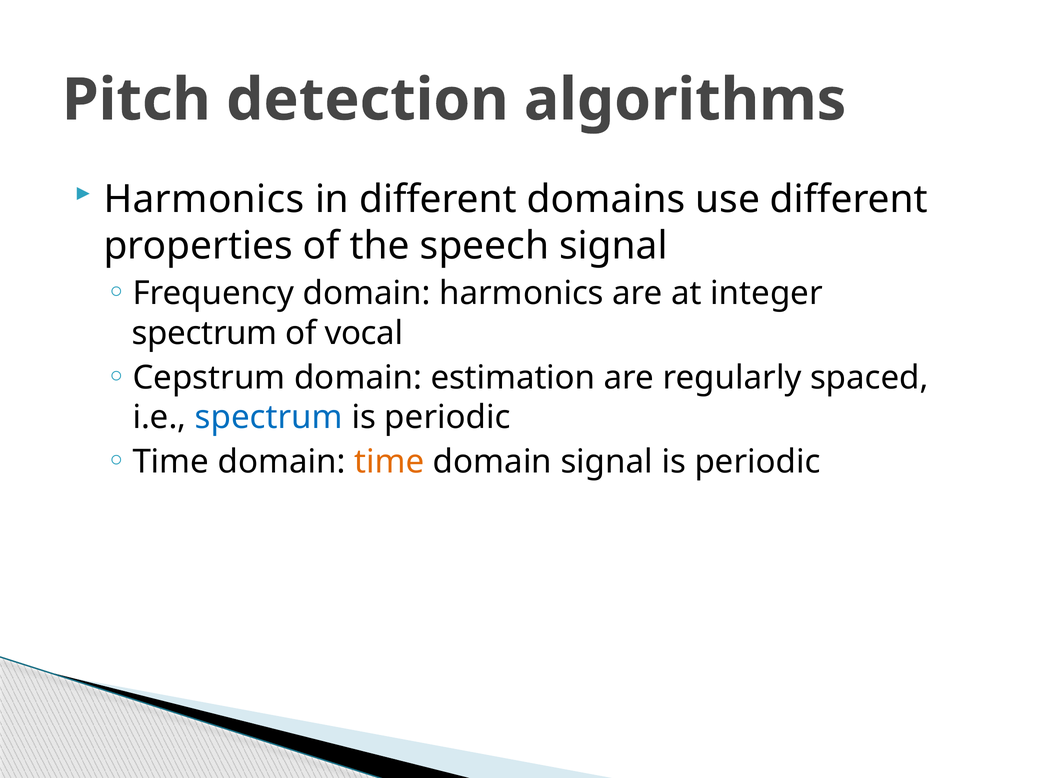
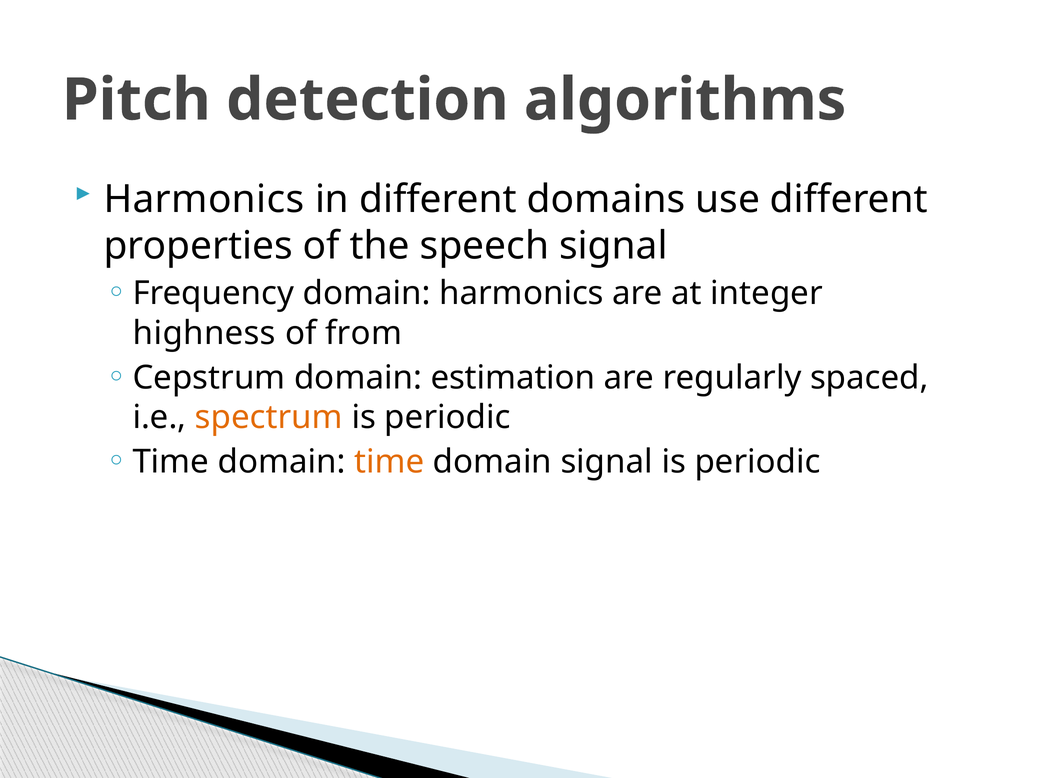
spectrum: spectrum -> highness (204, 333)
vocal: vocal -> from (364, 333)
spectrum colour: blue -> orange (269, 417)
